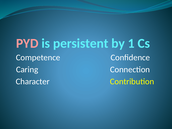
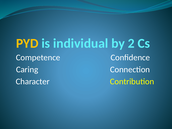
PYD colour: pink -> yellow (27, 43)
persistent: persistent -> individual (81, 43)
1: 1 -> 2 (131, 43)
